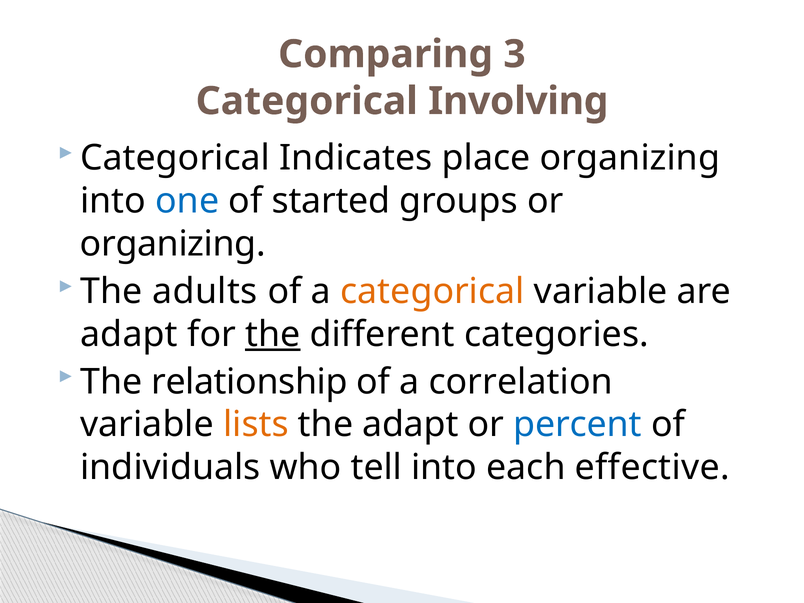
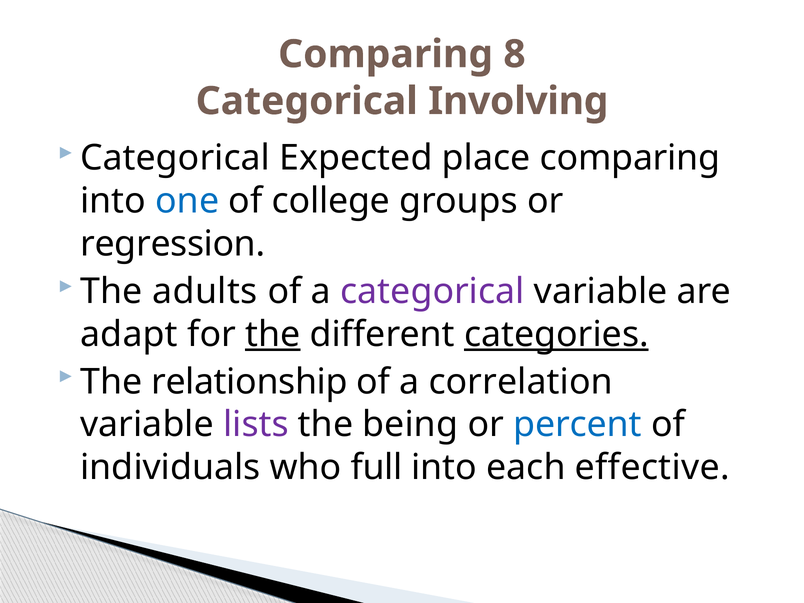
3: 3 -> 8 (514, 54)
Indicates: Indicates -> Expected (356, 158)
place organizing: organizing -> comparing (630, 158)
started: started -> college (331, 201)
organizing: organizing -> regression (173, 244)
categorical colour: orange -> purple (432, 291)
categories underline: none -> present (556, 334)
lists colour: orange -> purple (256, 425)
the adapt: adapt -> being (410, 425)
tell: tell -> full (377, 468)
